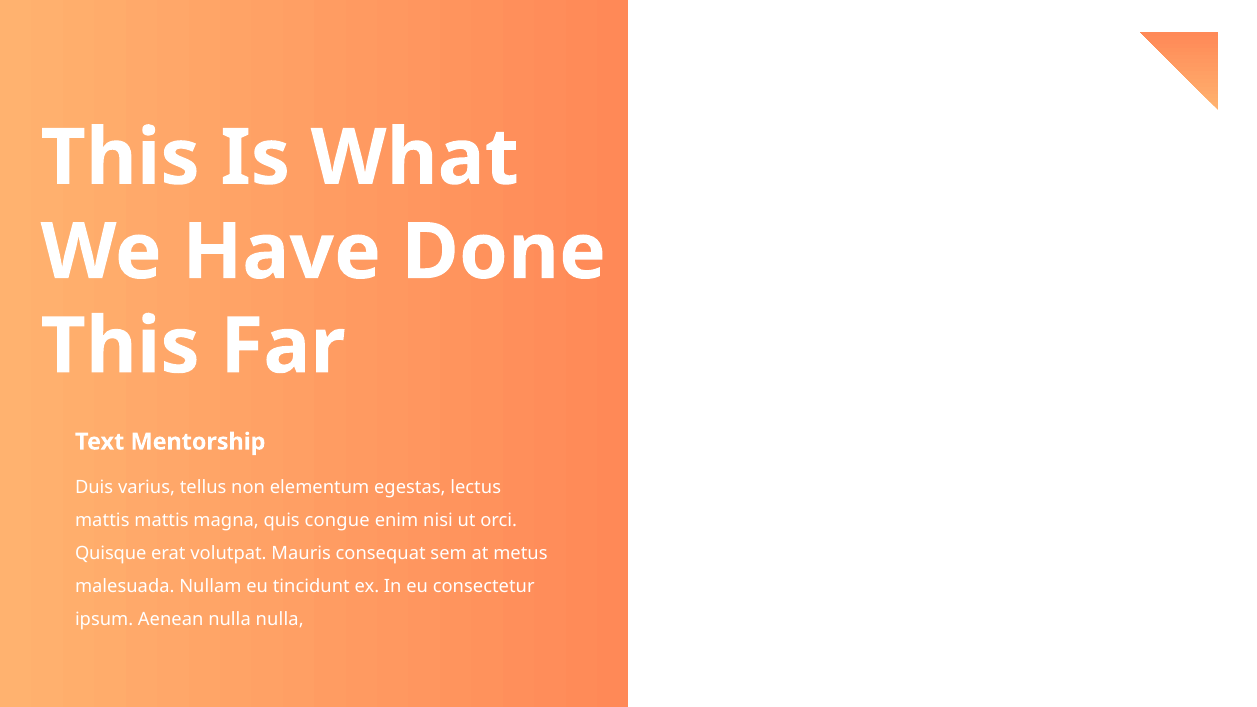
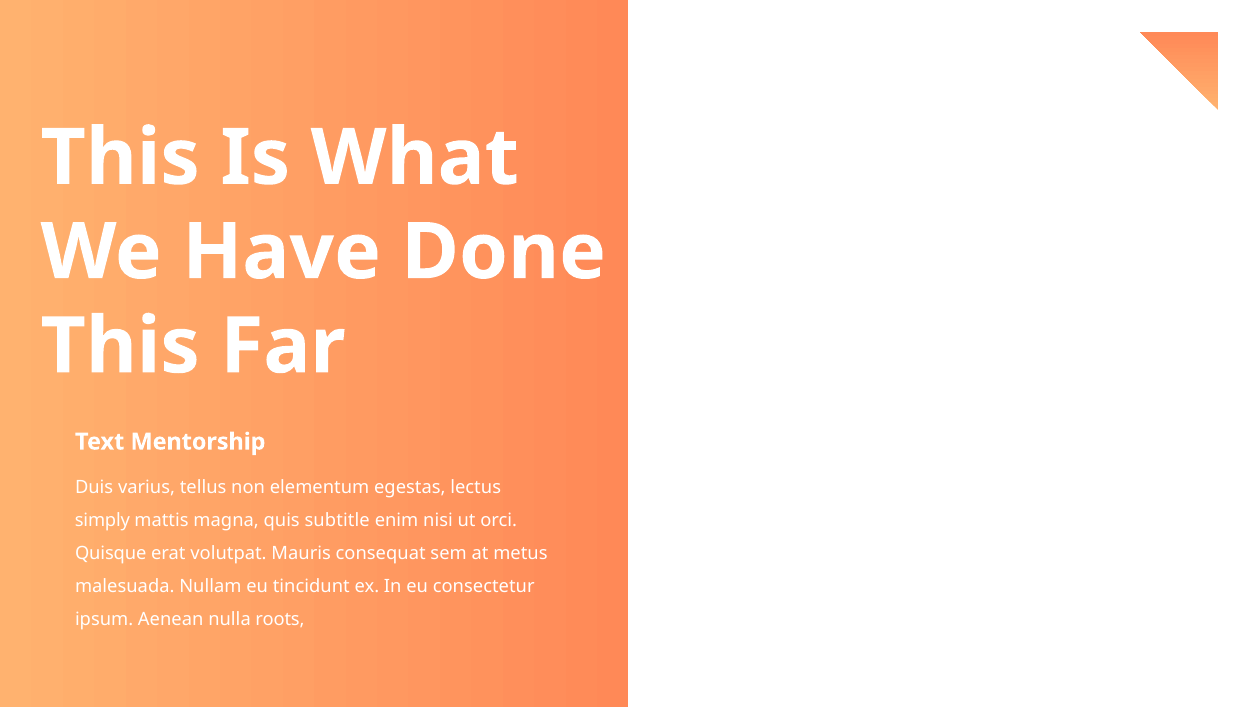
mattis: mattis -> simply (102, 520)
congue: congue -> subtitle (337, 520)
nulla nulla: nulla -> roots (280, 619)
